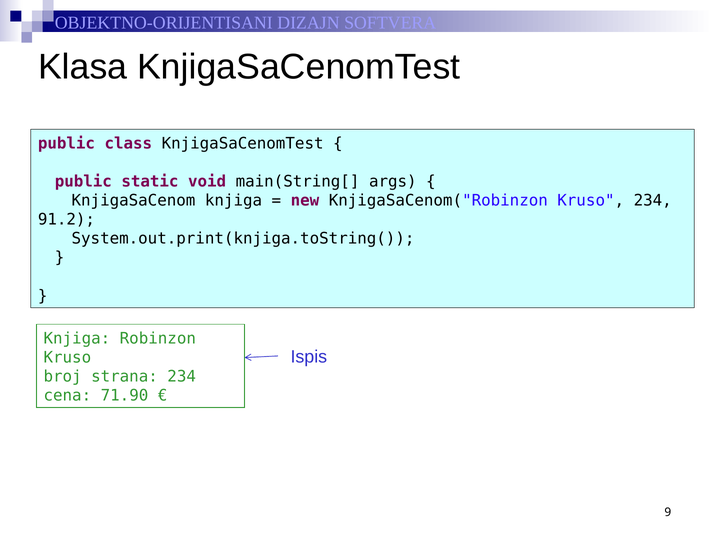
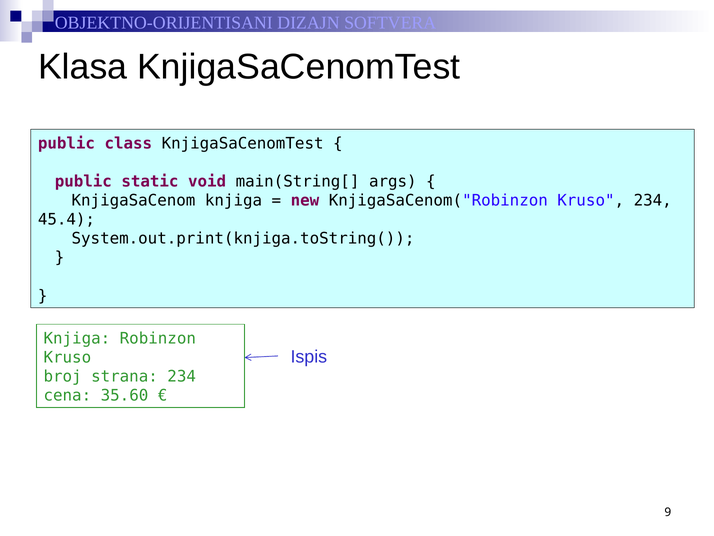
91.2: 91.2 -> 45.4 (66, 219)
71.90: 71.90 -> 35.60 (124, 395)
